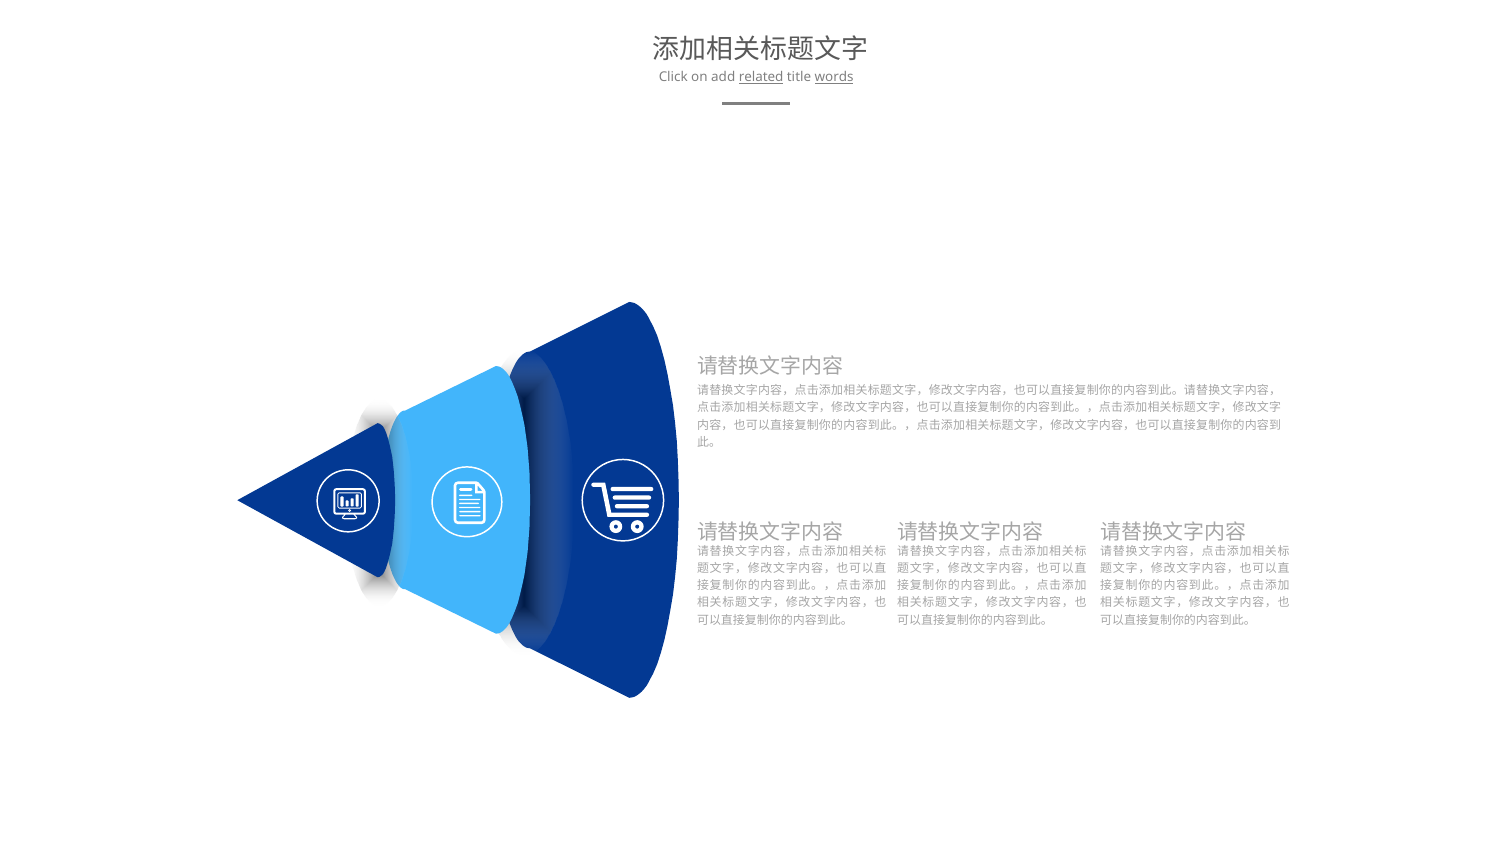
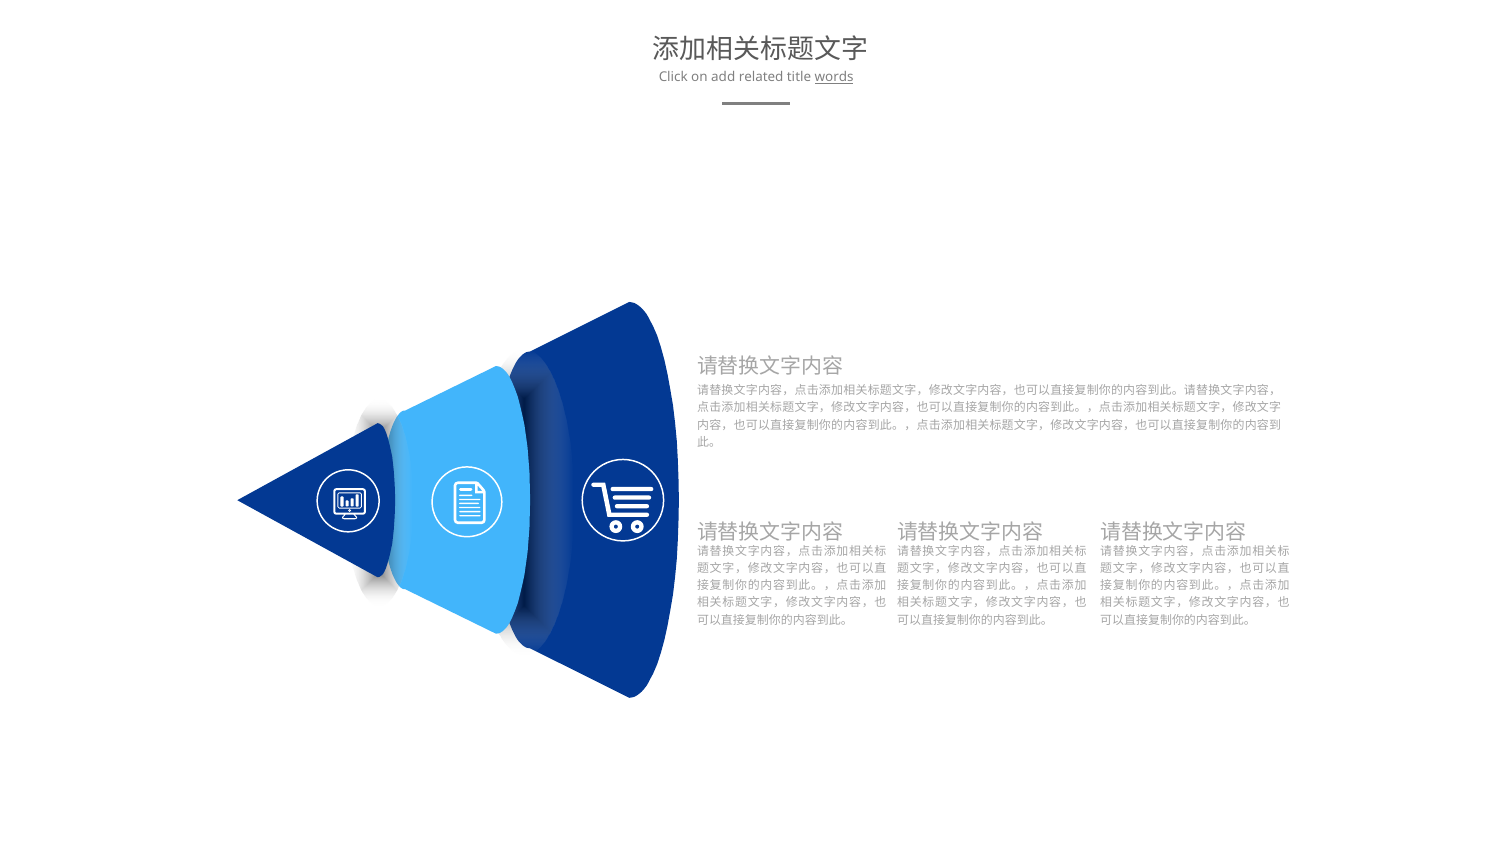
related underline: present -> none (761, 77)
